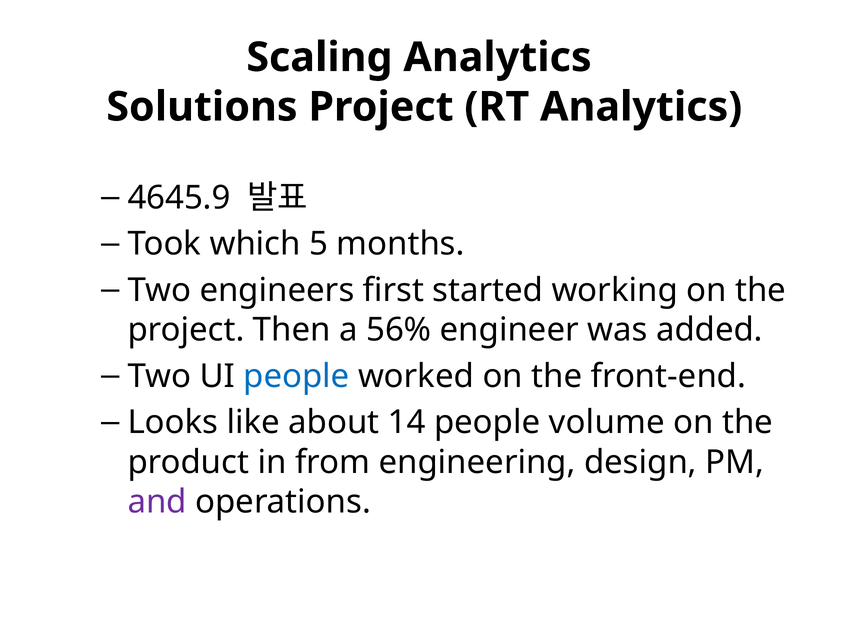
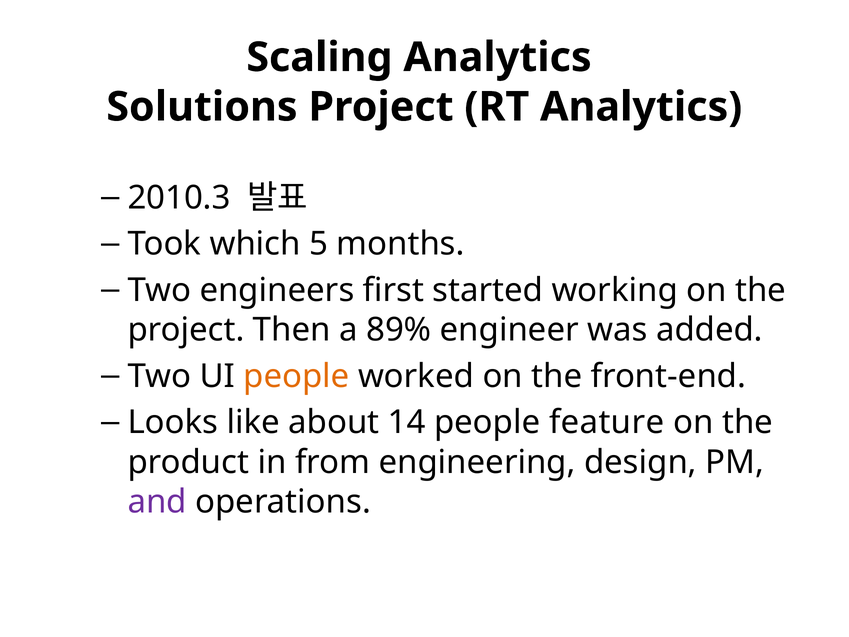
4645.9: 4645.9 -> 2010.3 (179, 198)
56%: 56% -> 89% (399, 330)
people colour: blue -> orange (296, 376)
volume: volume -> feature (607, 422)
